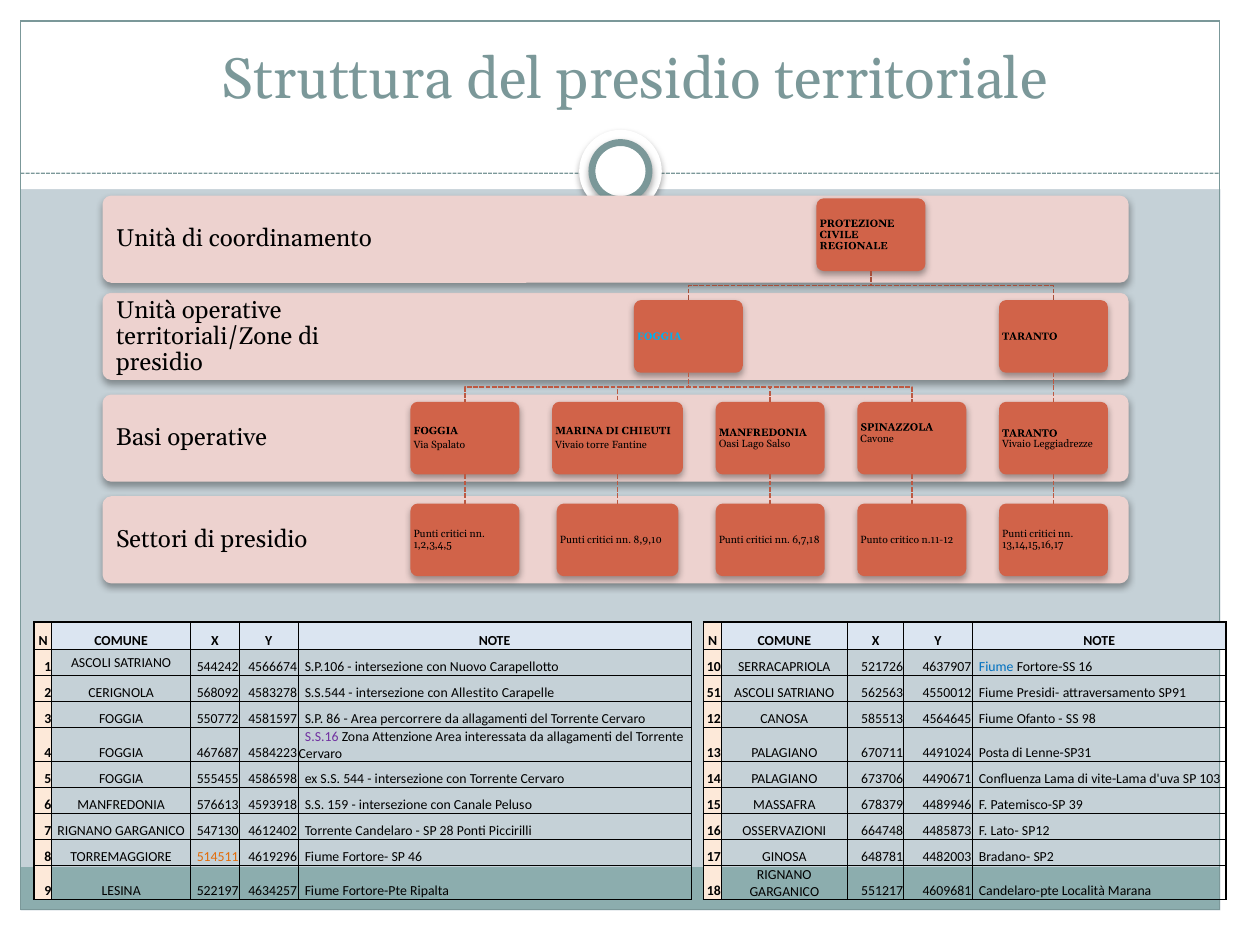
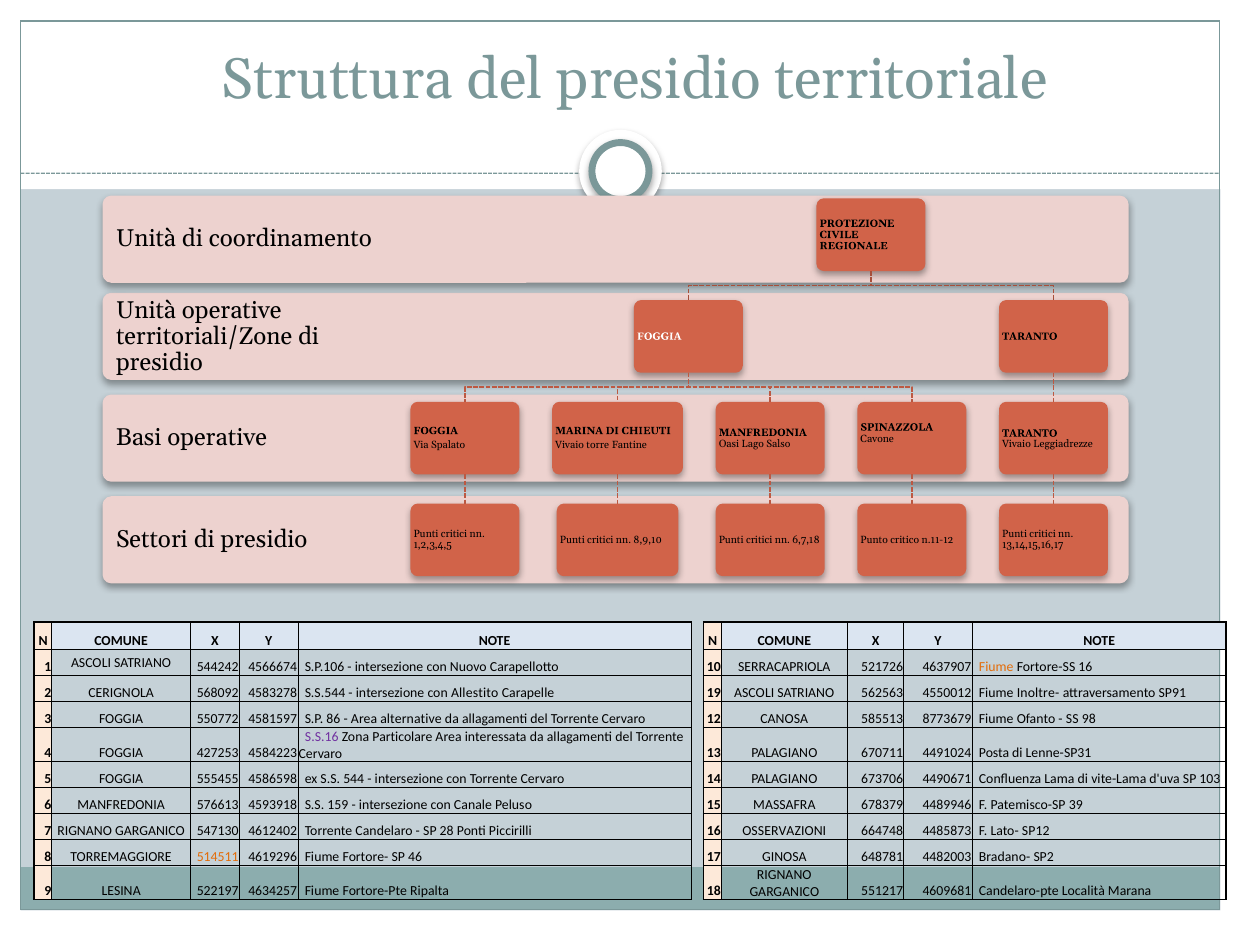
FOGGIA colour: light blue -> white (659, 336)
Fiume colour: blue -> orange (996, 667)
51: 51 -> 19 (714, 693)
Presidi-: Presidi- -> Inoltre- (1038, 693)
percorrere: percorrere -> alternative (411, 719)
4564645: 4564645 -> 8773679 (947, 719)
Attenzione: Attenzione -> Particolare (402, 737)
467687: 467687 -> 427253 (218, 753)
